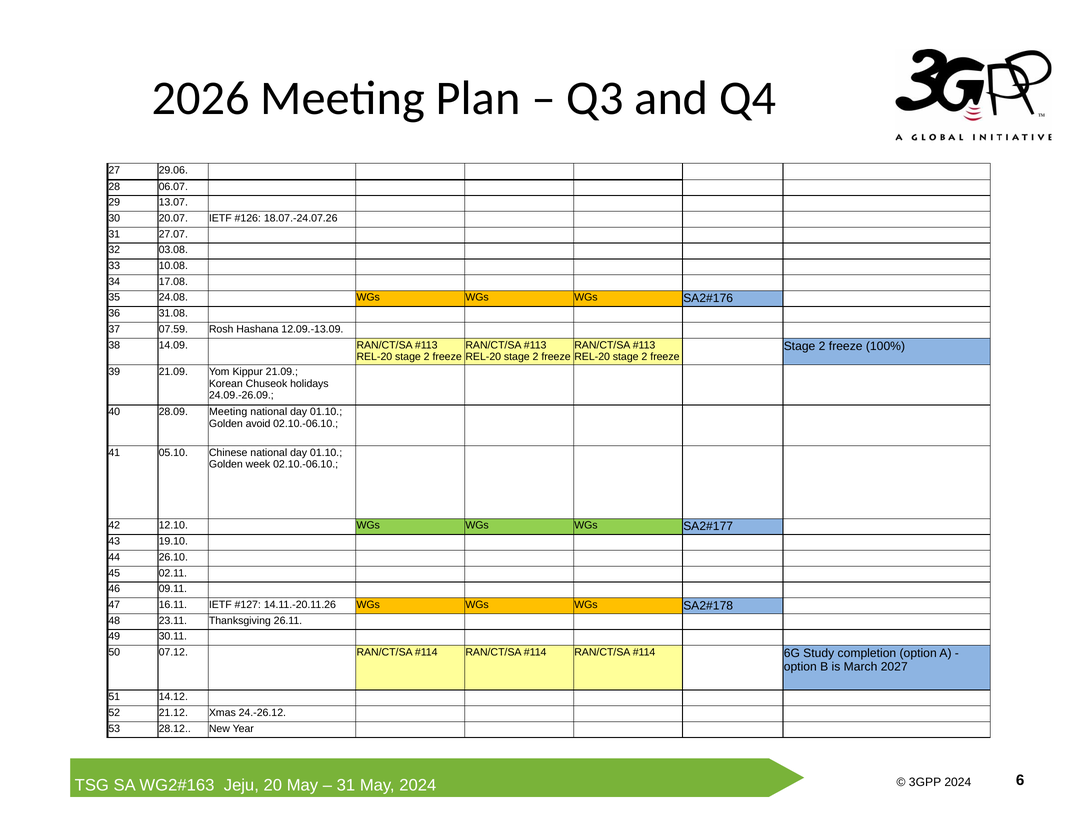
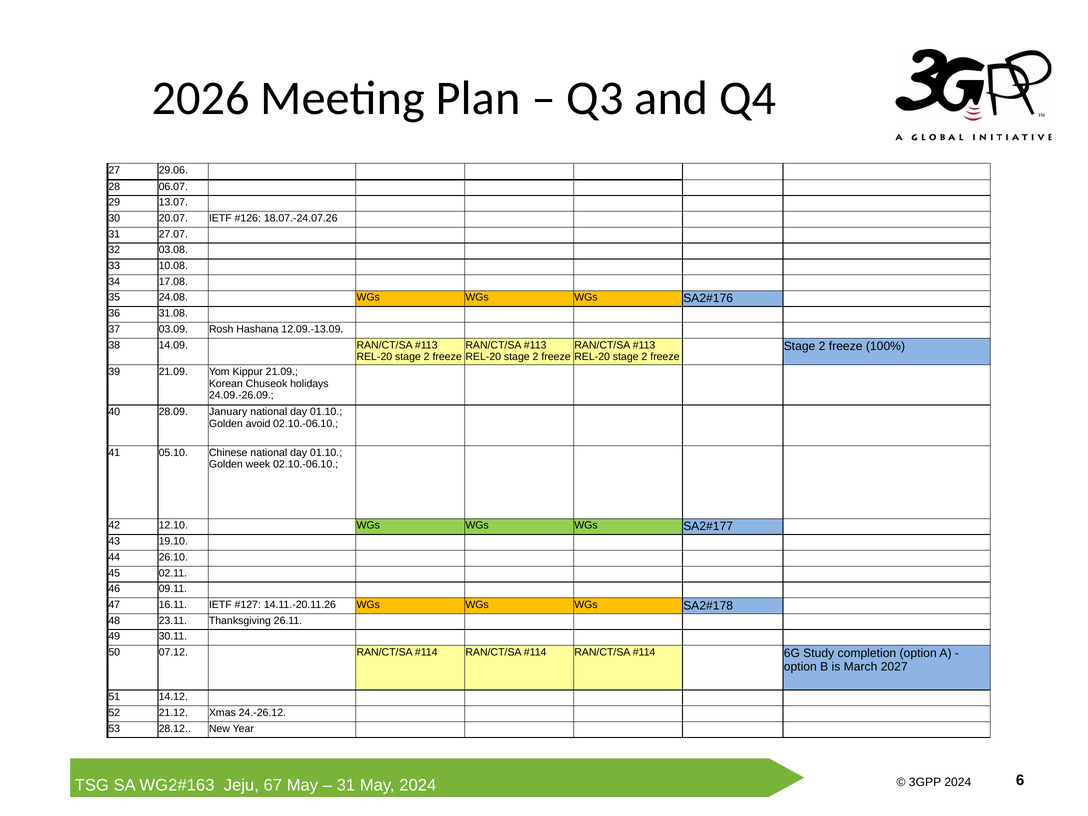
07.59: 07.59 -> 03.09 (173, 329)
28.09 Meeting: Meeting -> January (228, 412)
20: 20 -> 67 (273, 785)
